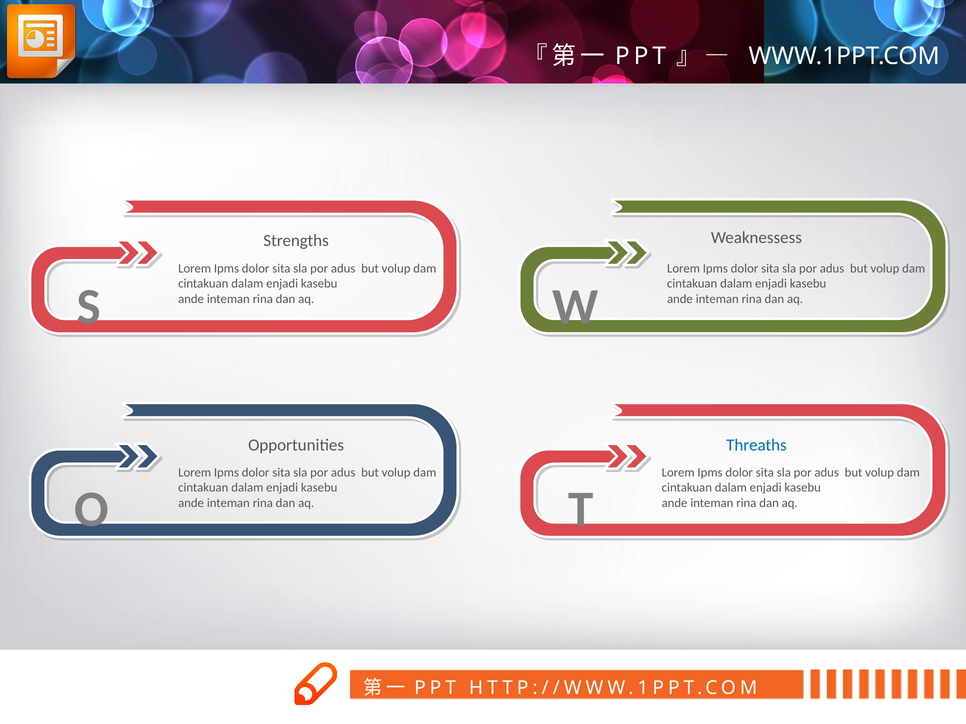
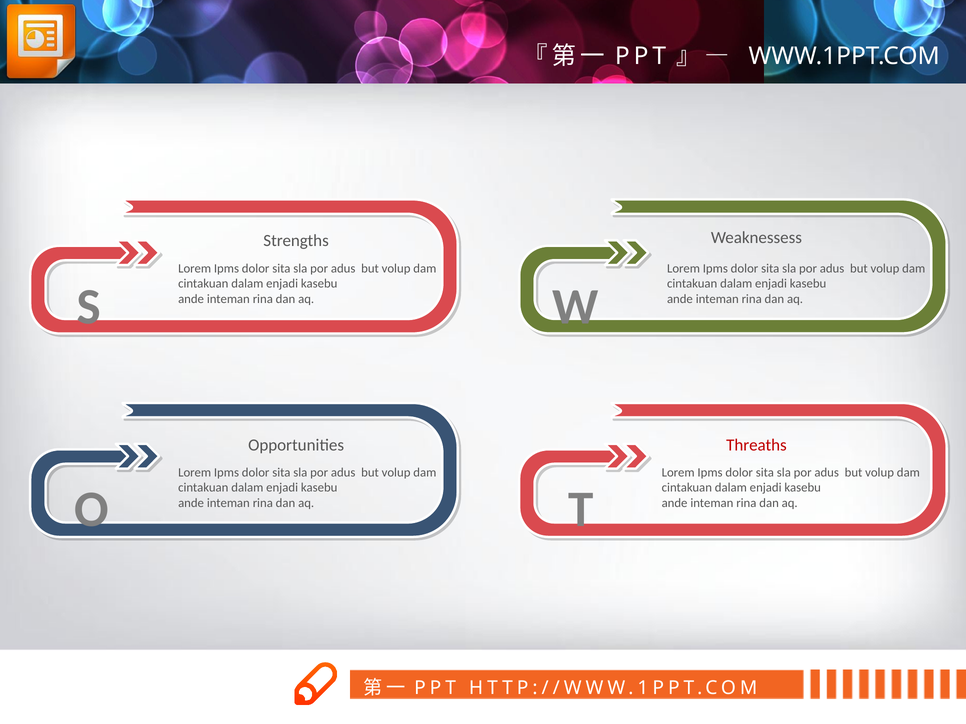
Threaths colour: blue -> red (756, 445)
